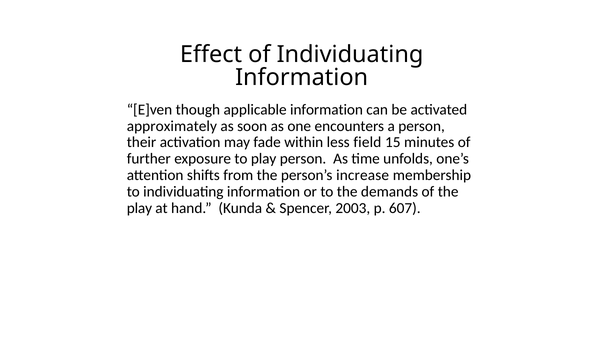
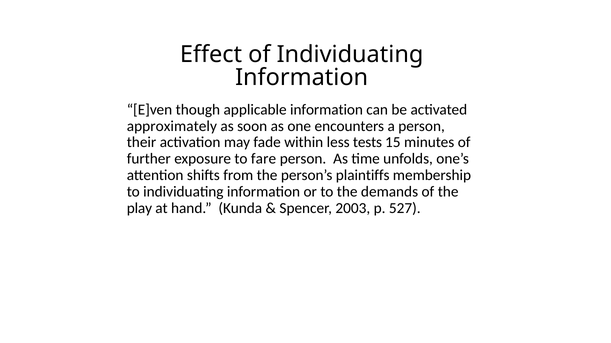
field: field -> tests (368, 143)
to play: play -> fare (264, 159)
increase: increase -> plaintiffs (363, 176)
607: 607 -> 527 (405, 209)
